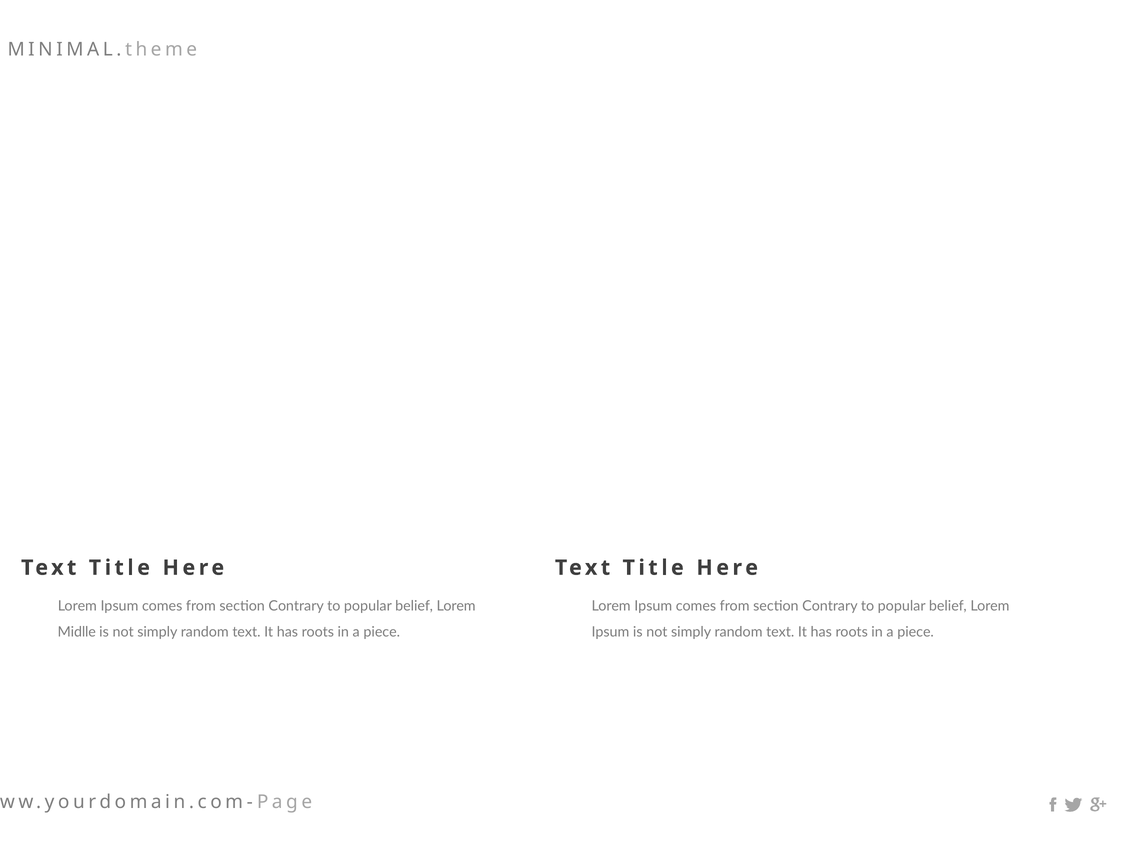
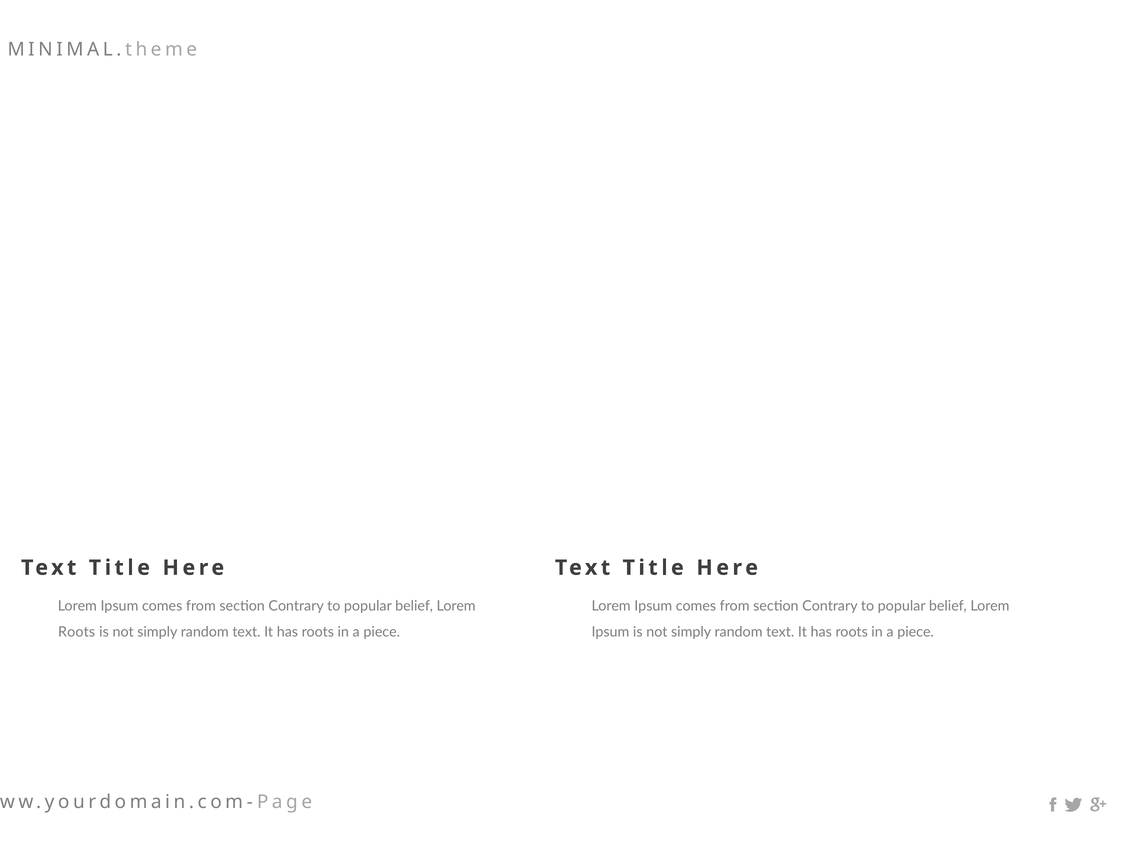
Midlle: Midlle -> Roots (77, 632)
